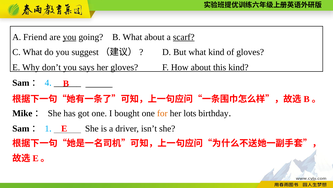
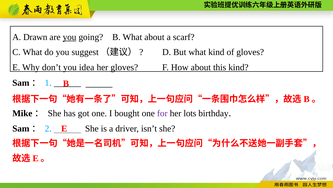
Friend: Friend -> Drawn (35, 37)
scarf underline: present -> none (184, 37)
says: says -> idea (87, 67)
4: 4 -> 1 (47, 83)
for colour: orange -> purple (162, 113)
1: 1 -> 2 (47, 128)
